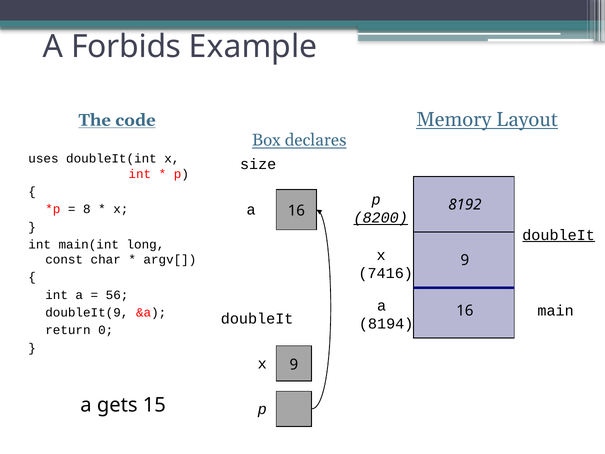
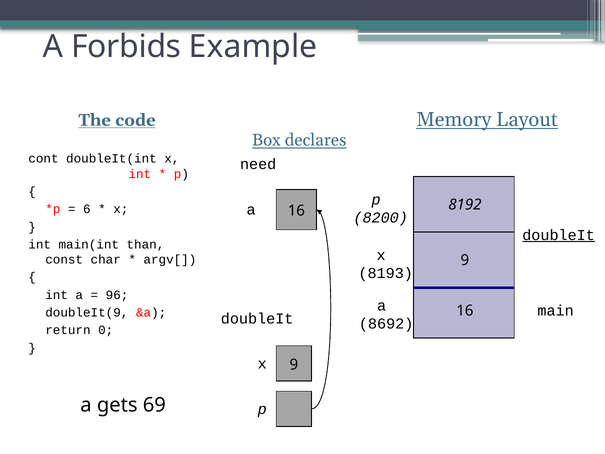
uses: uses -> cont (43, 159)
size: size -> need (258, 164)
8: 8 -> 6 (87, 209)
8200 underline: present -> none (381, 218)
long: long -> than (145, 244)
7416: 7416 -> 8193 (386, 273)
56: 56 -> 96 (117, 295)
8194: 8194 -> 8692 (386, 324)
15: 15 -> 69 (154, 405)
